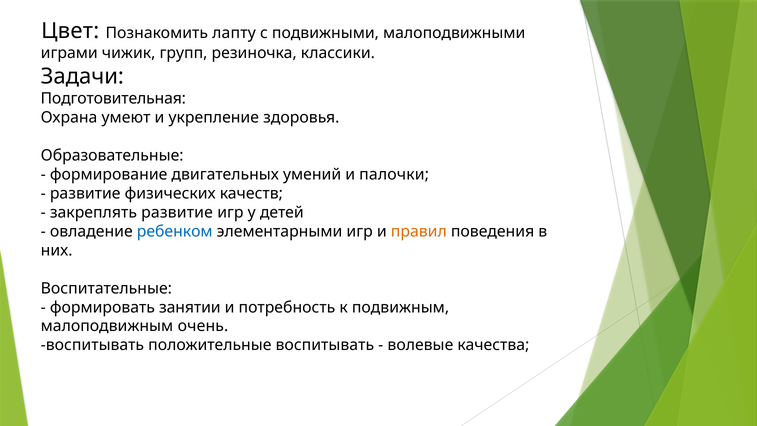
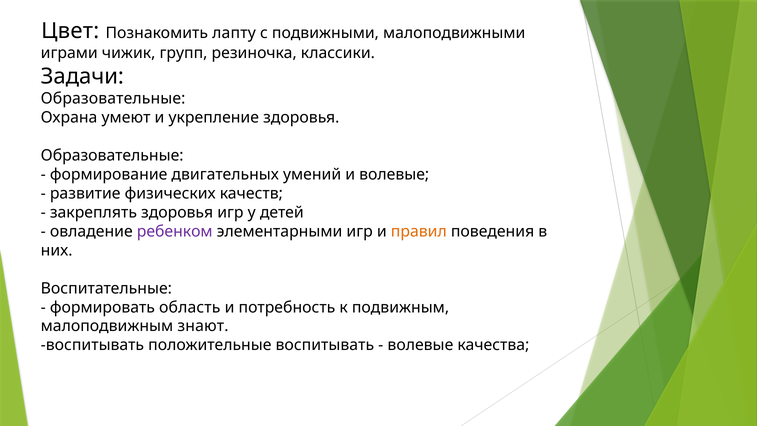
Подготовительная: Подготовительная -> Образовательные (113, 99)
и палочки: палочки -> волевые (394, 174)
закреплять развитие: развитие -> здоровья (177, 212)
ребенком colour: blue -> purple (175, 231)
занятии: занятии -> область (190, 307)
очень: очень -> знают (203, 326)
